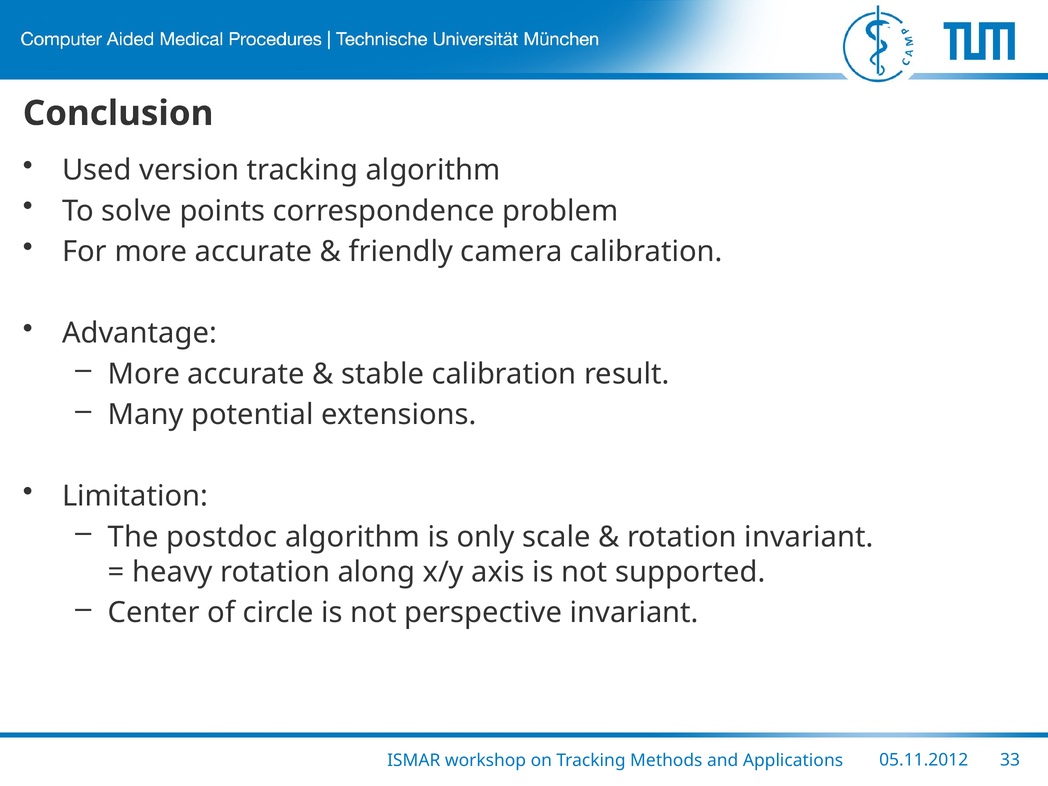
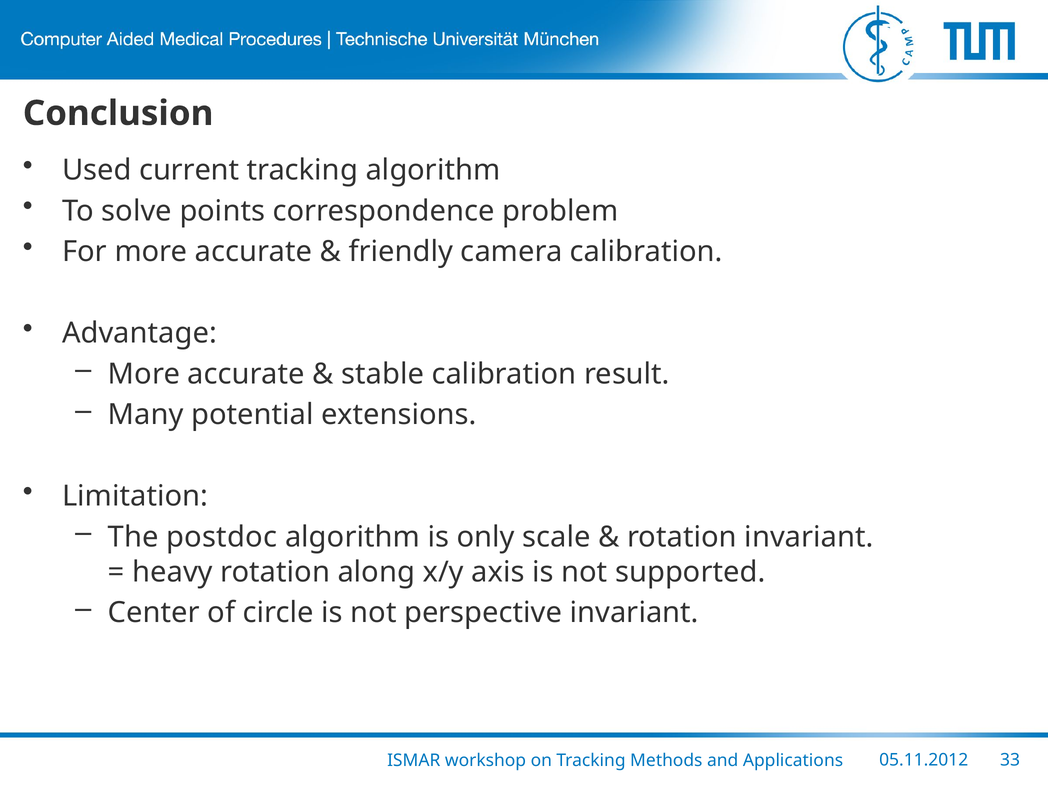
version: version -> current (189, 170)
